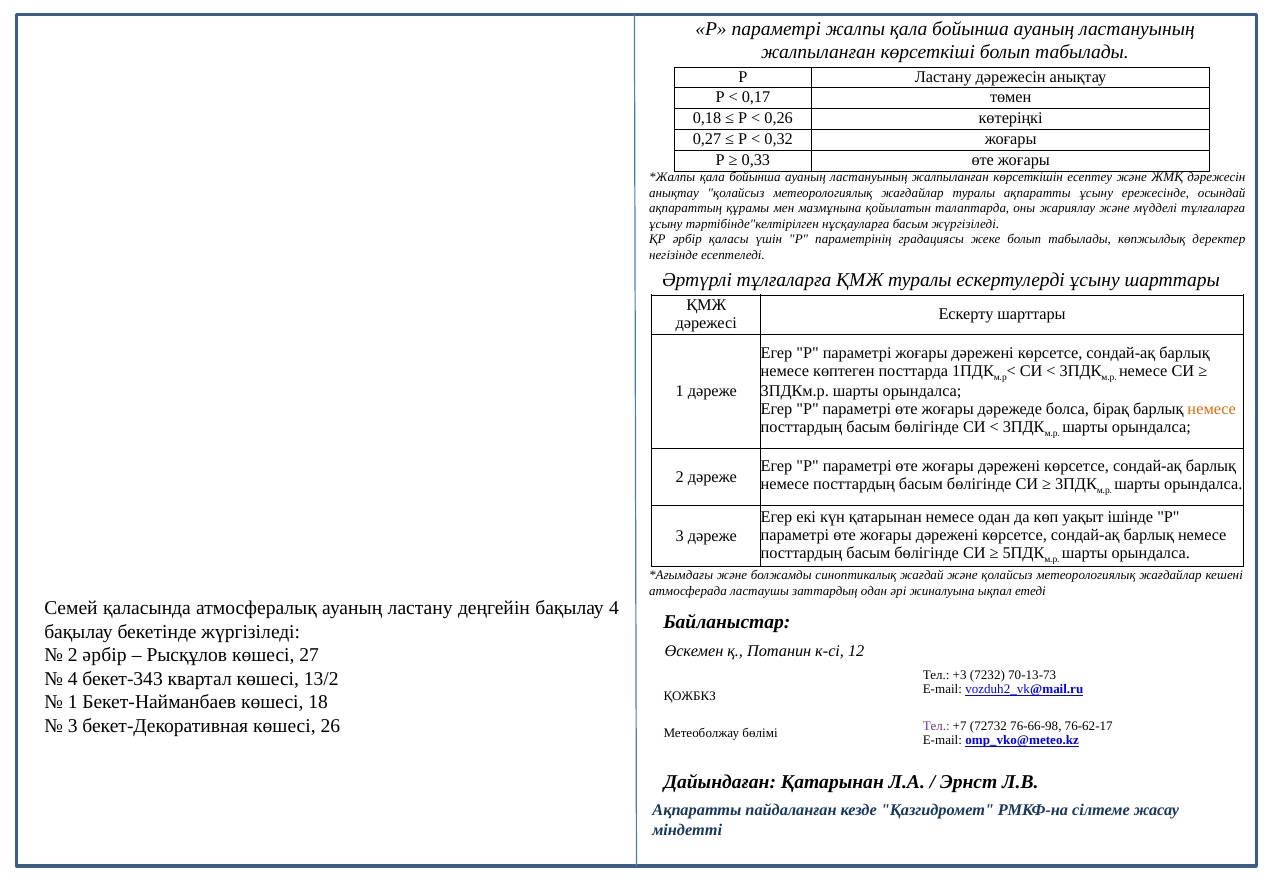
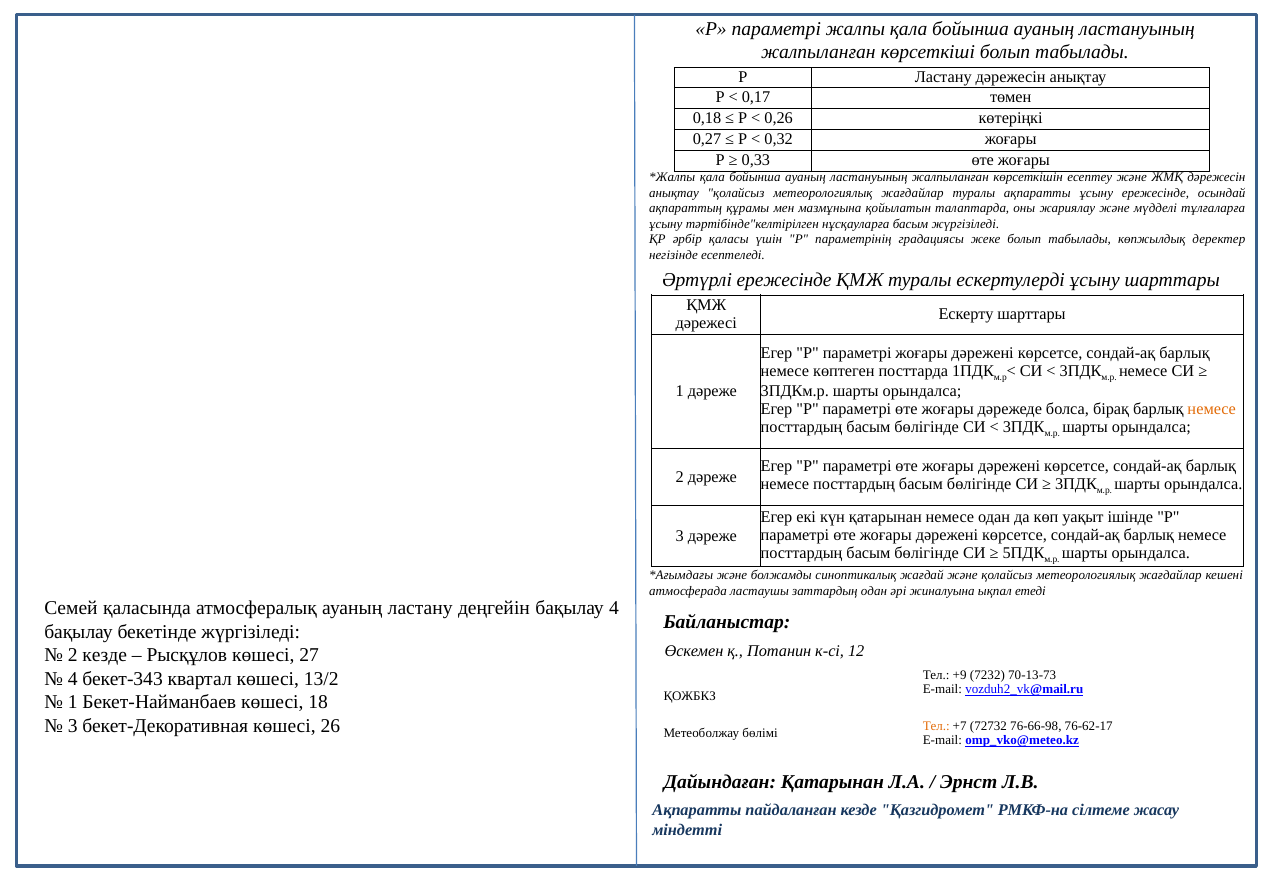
Әртүрлі тұлғаларға: тұлғаларға -> ережесінде (784, 280)
2 әрбір: әрбір -> кезде (105, 655)
+3: +3 -> +9 (960, 675)
Тел colour: purple -> orange (936, 726)
